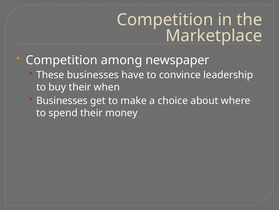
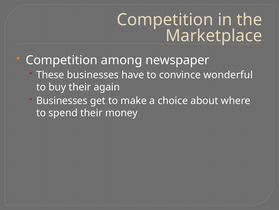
leadership: leadership -> wonderful (228, 75)
when: when -> again (107, 87)
